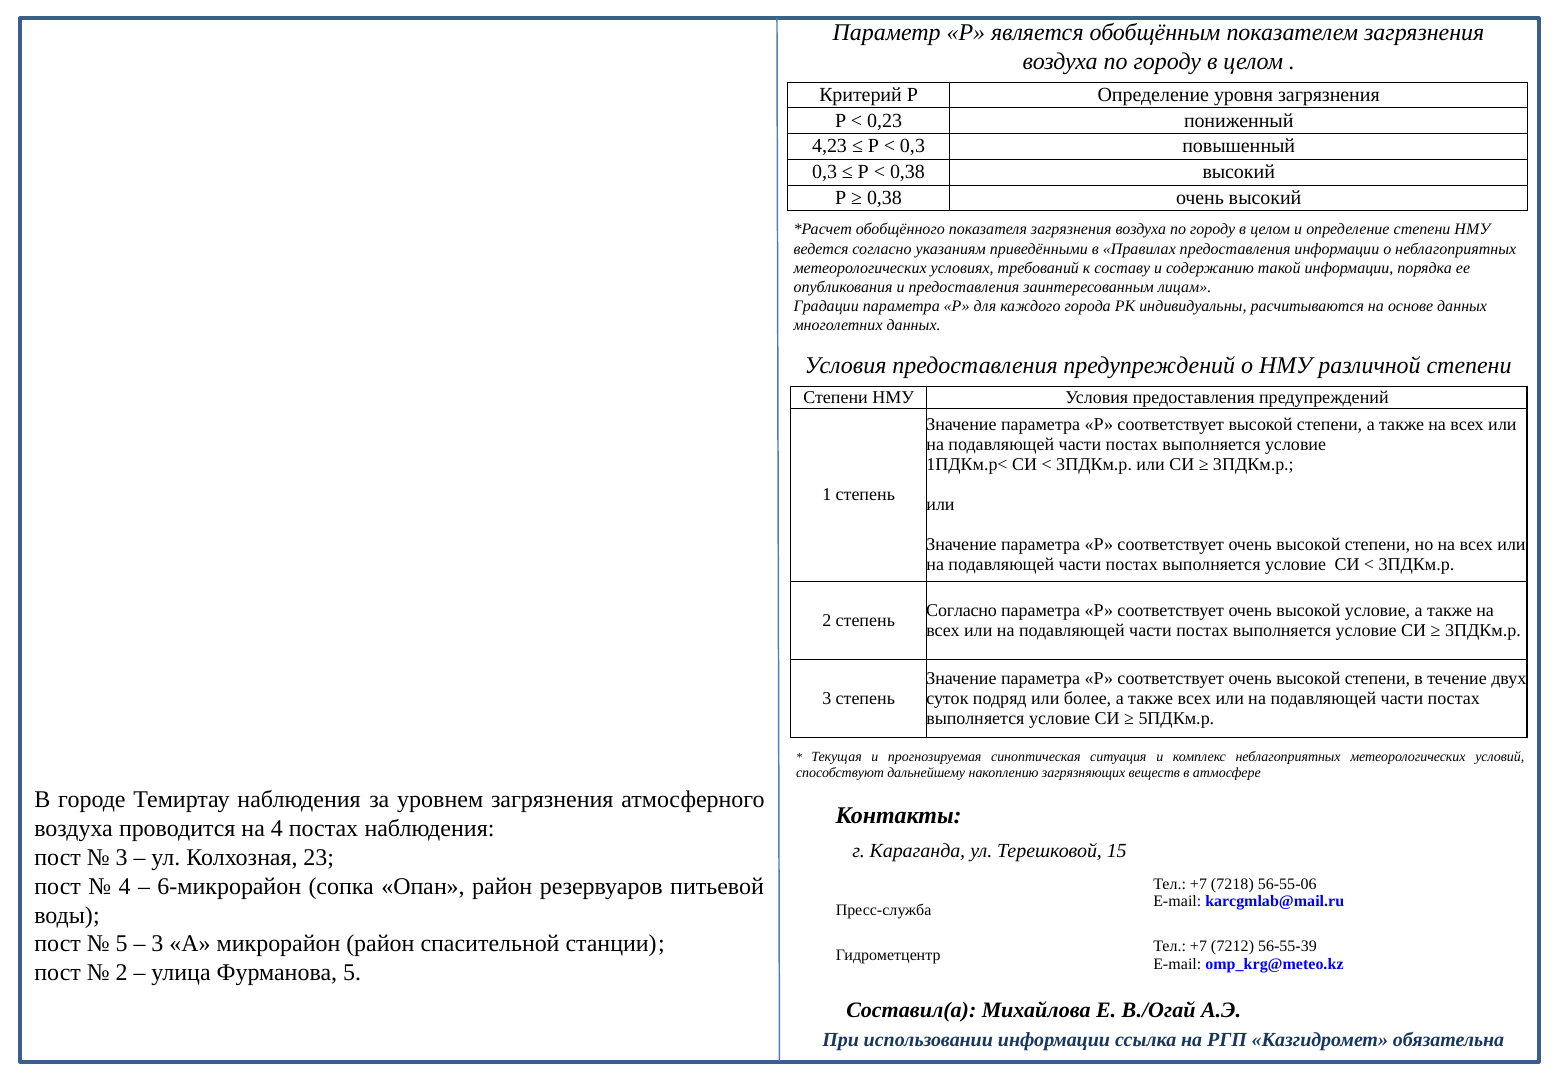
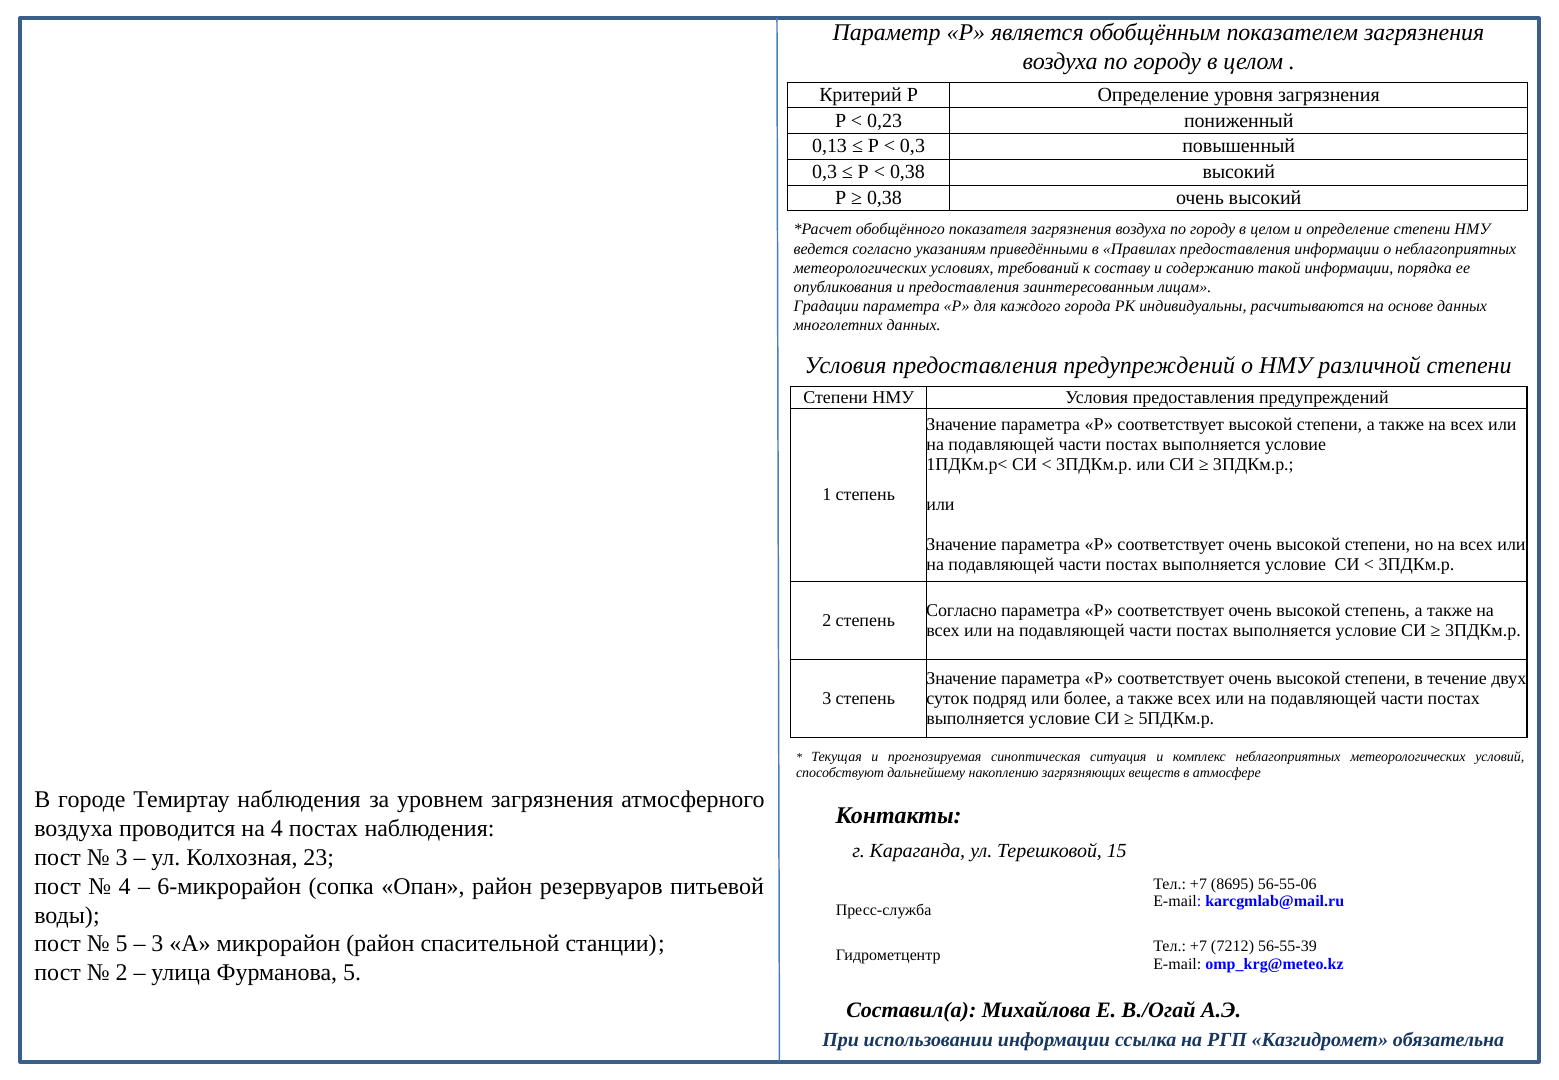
4,23: 4,23 -> 0,13 (830, 146)
высокой условие: условие -> степень (1377, 610)
7218: 7218 -> 8695 (1232, 883)
